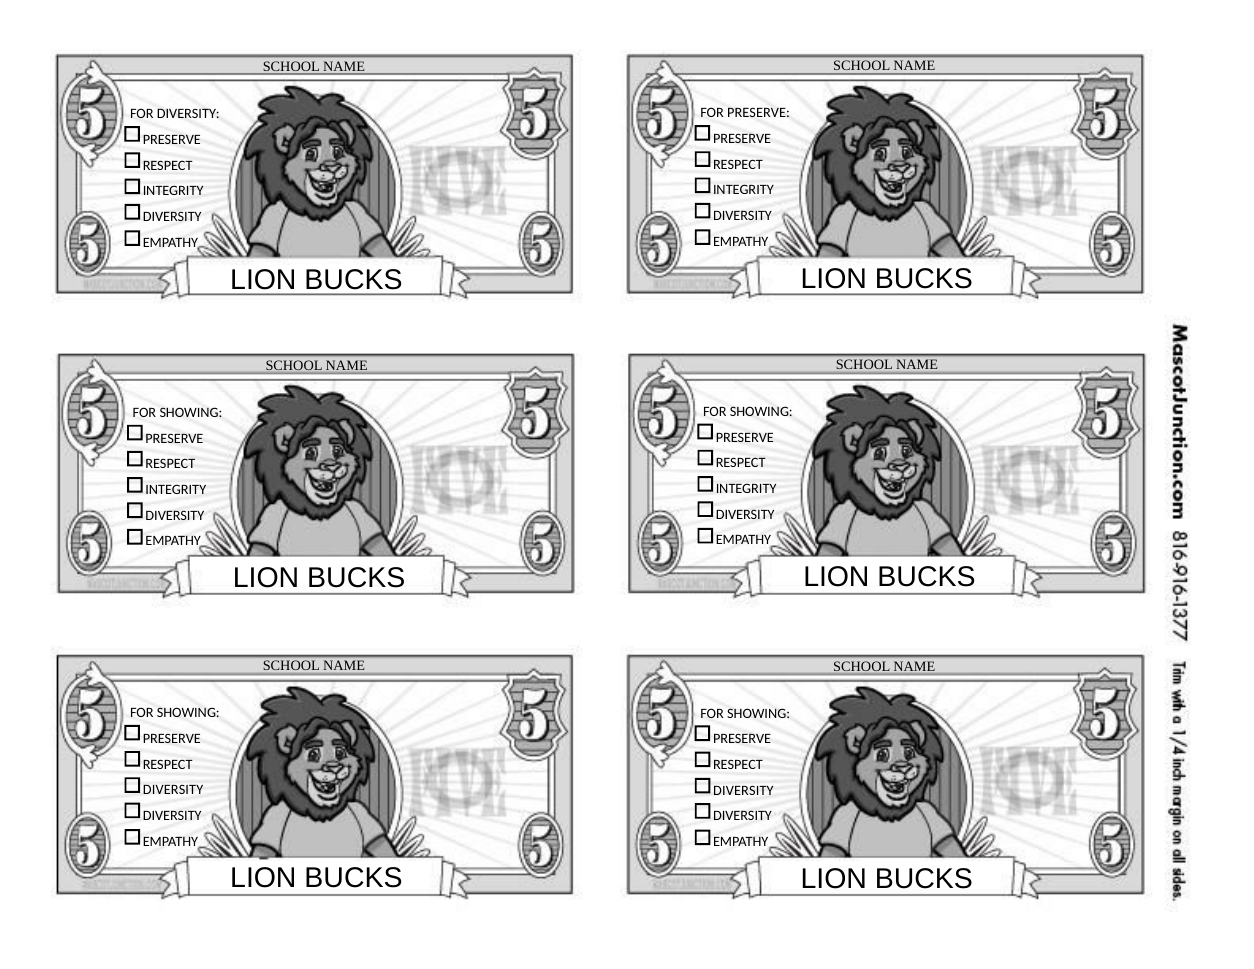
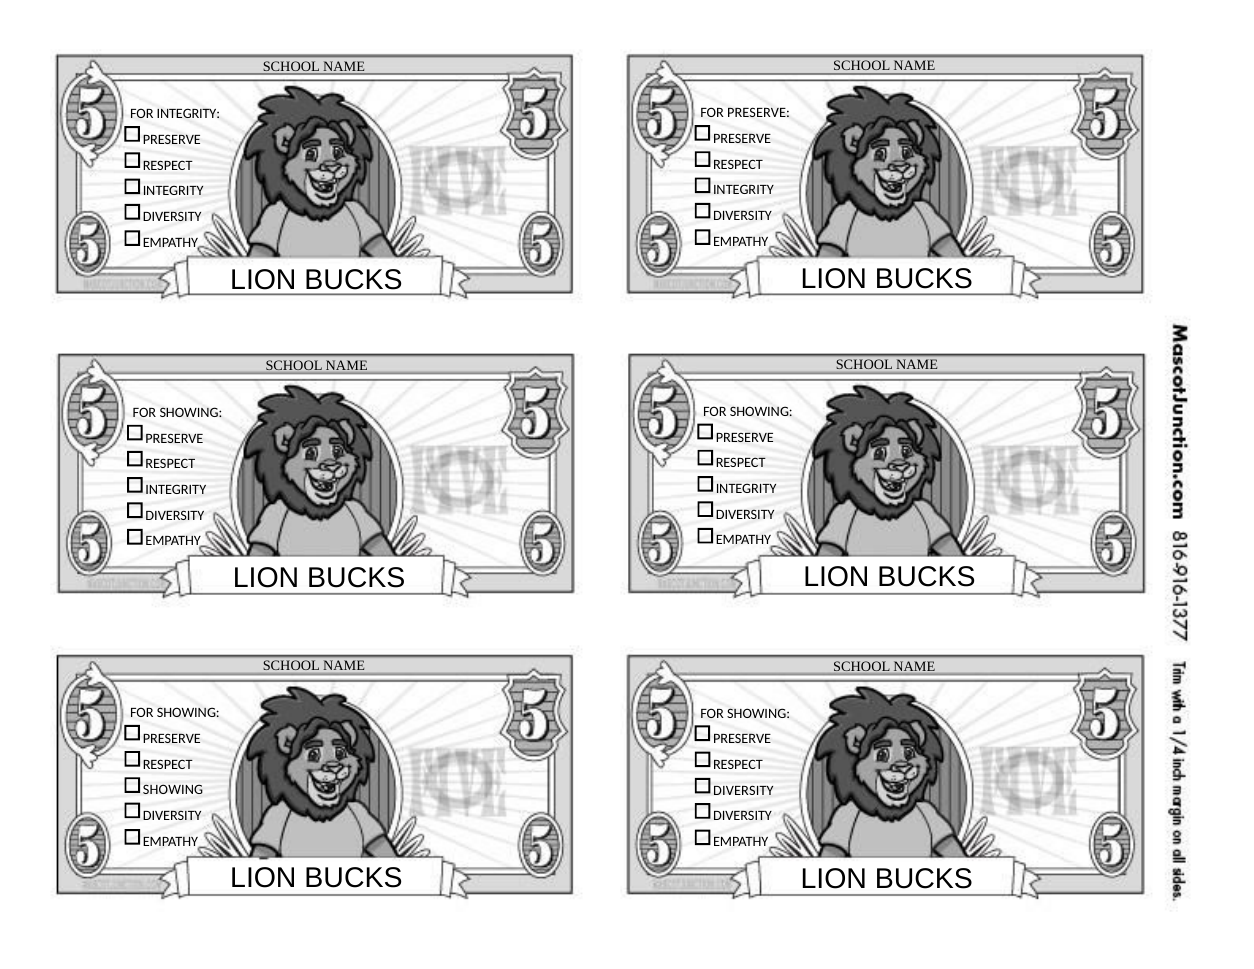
FOR DIVERSITY: DIVERSITY -> INTEGRITY (188, 114)
DIVERSITY: DIVERSITY -> SHOWING (173, 790)
